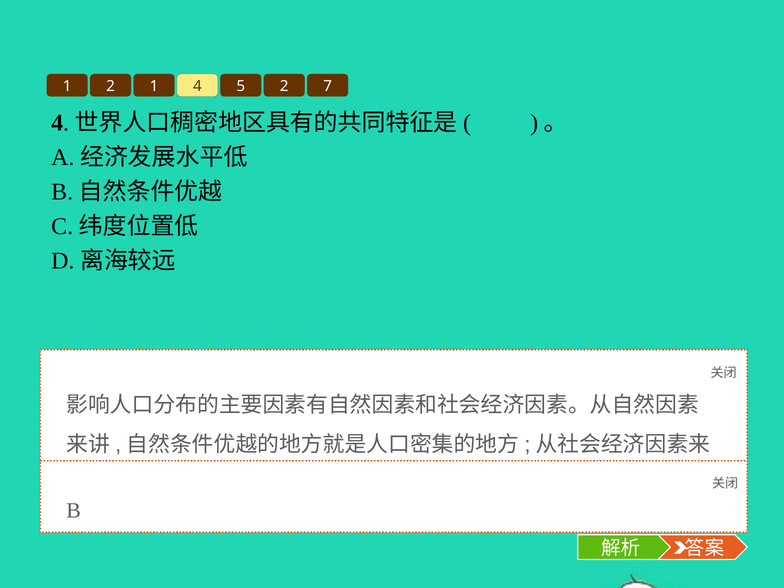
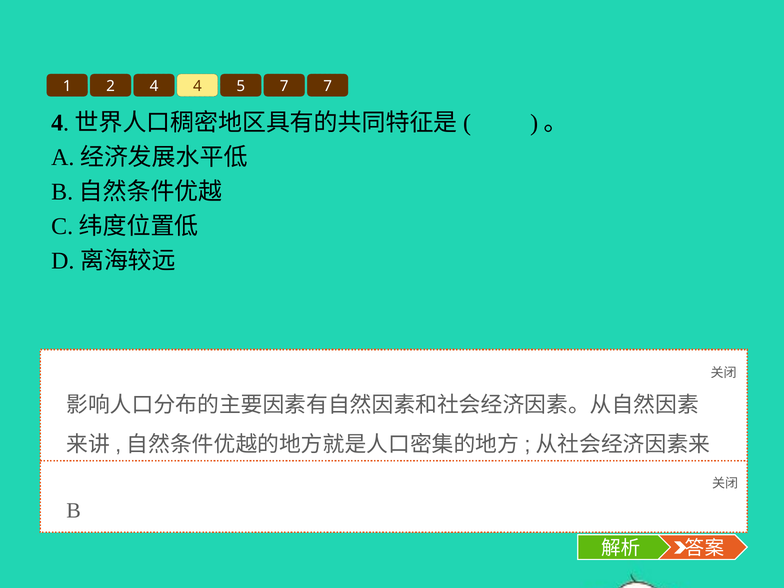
2 1: 1 -> 4 (154, 86)
5 2: 2 -> 7 (284, 86)
